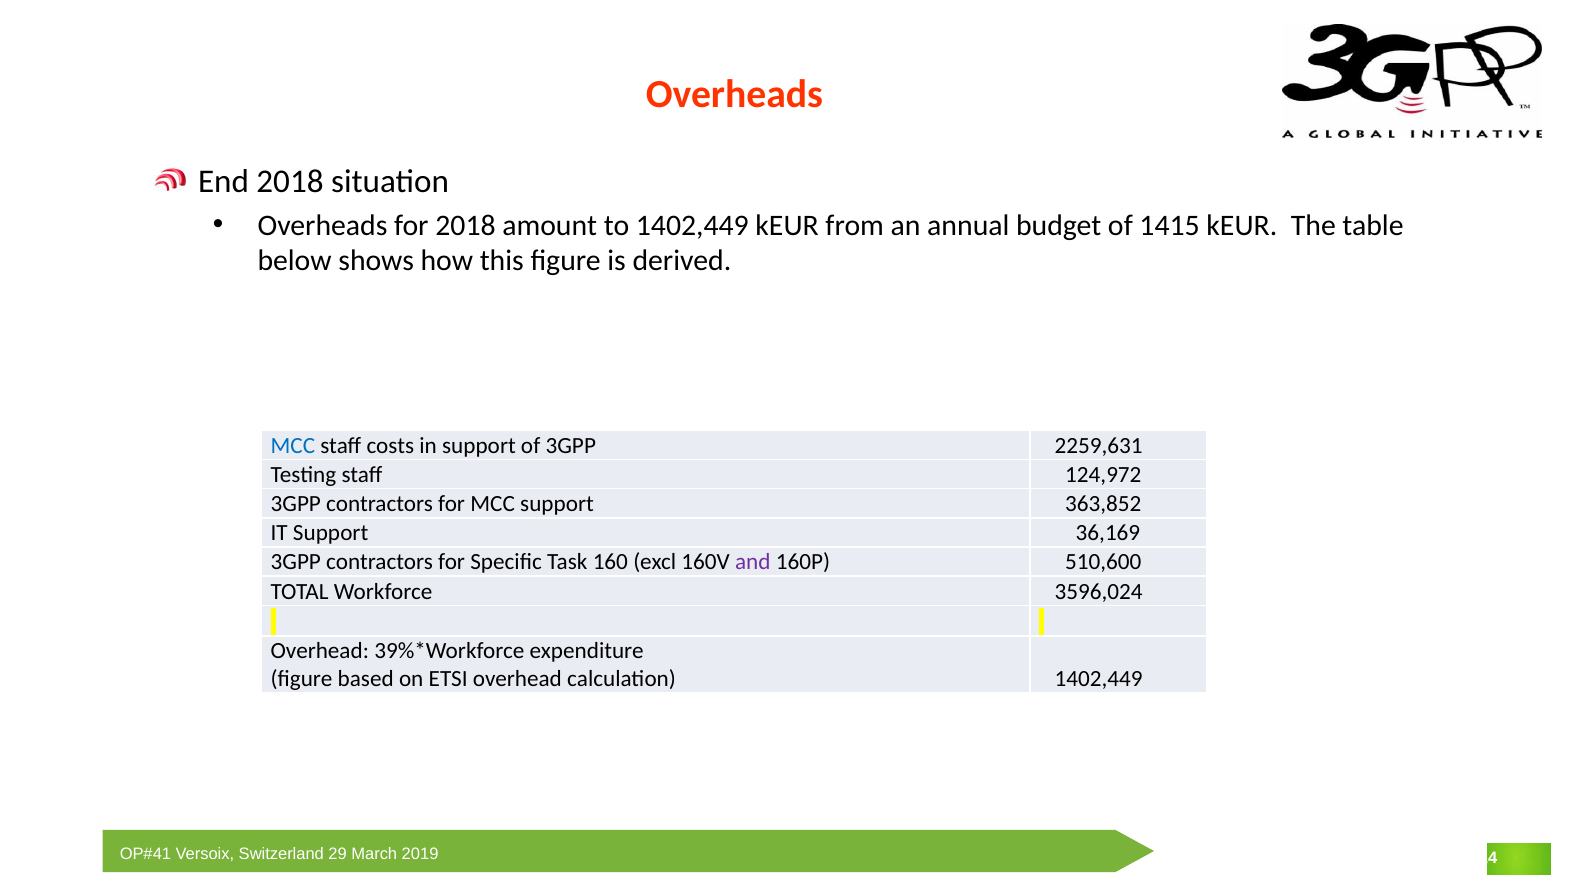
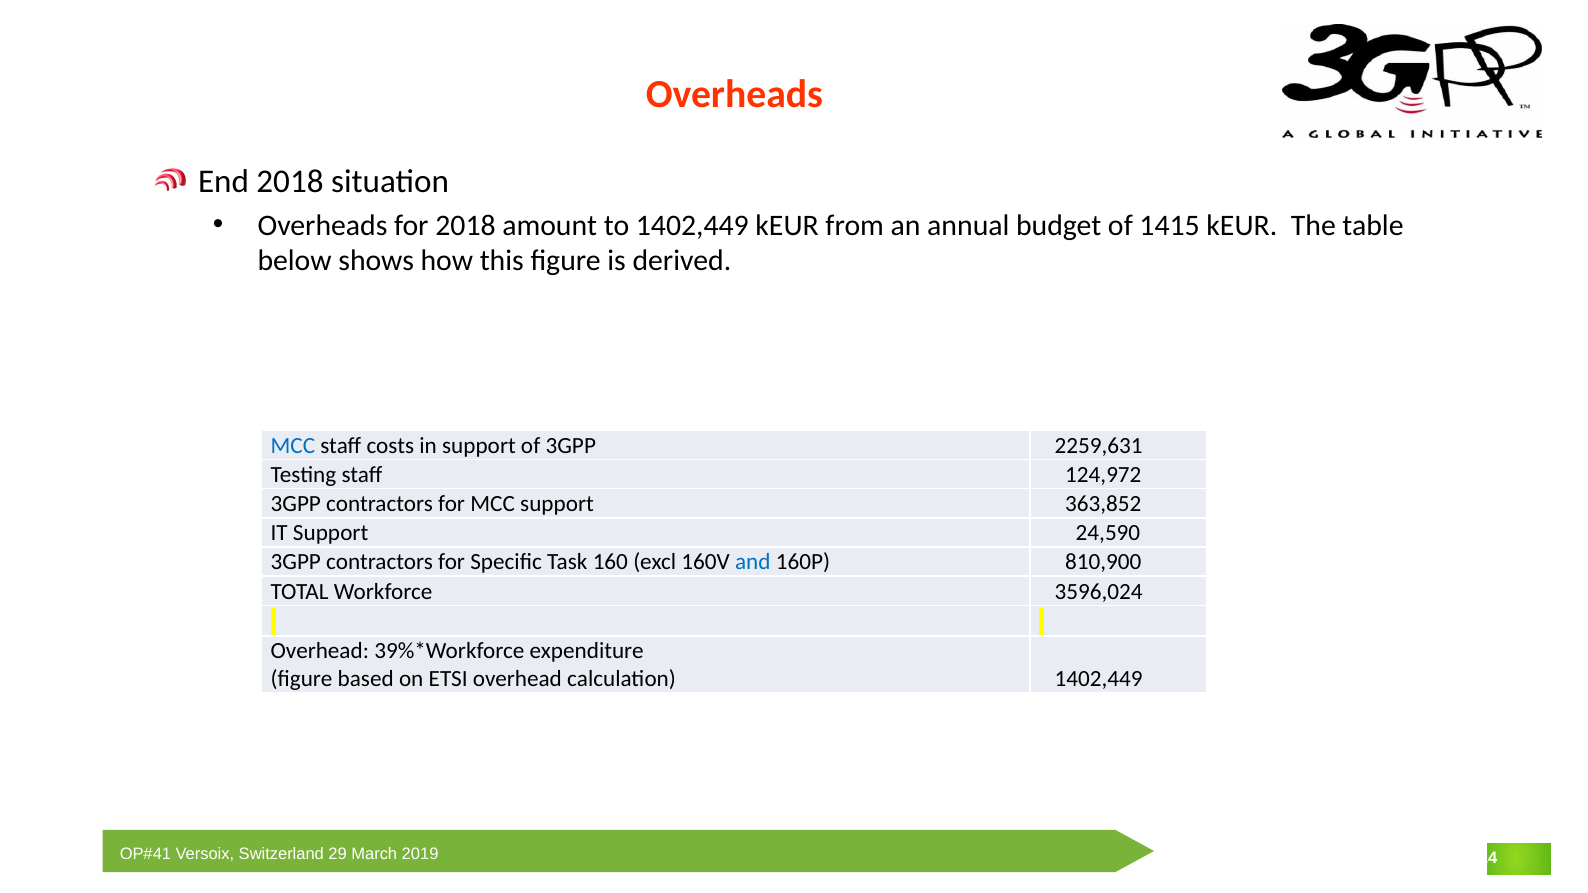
36,169: 36,169 -> 24,590 (1108, 533)
and colour: purple -> blue (753, 562)
510,600: 510,600 -> 810,900 (1103, 562)
